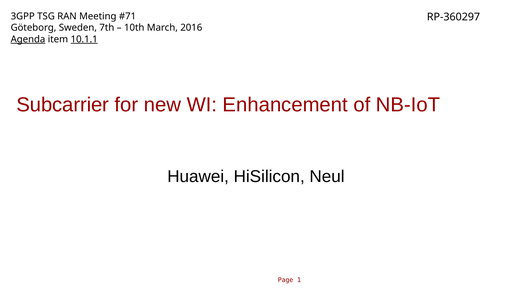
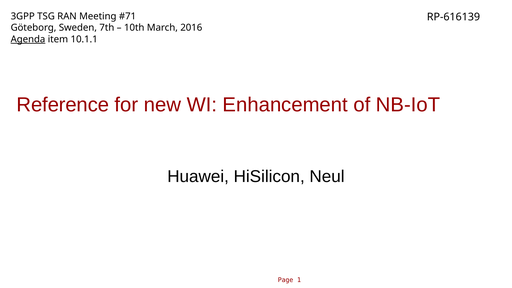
RP-360297: RP-360297 -> RP-616139 (453, 17)
10.1.1 underline: present -> none (84, 39)
Subcarrier: Subcarrier -> Reference (63, 105)
